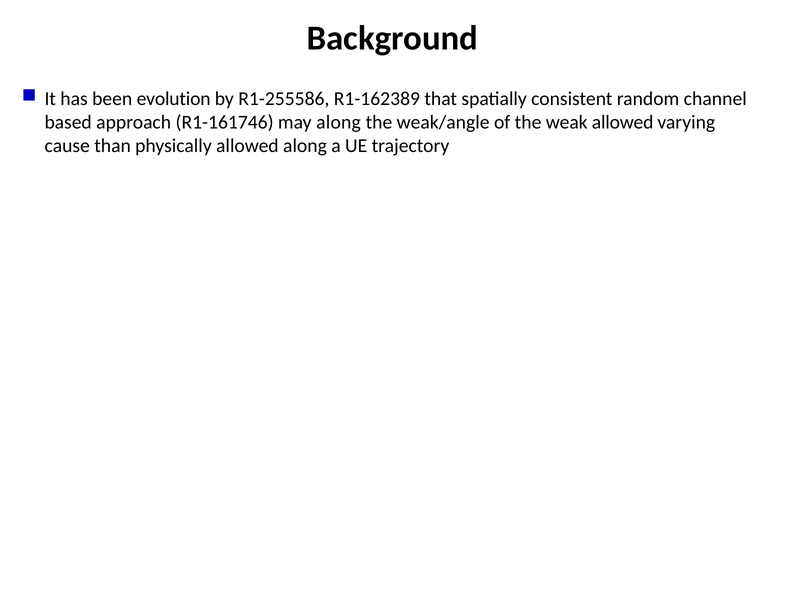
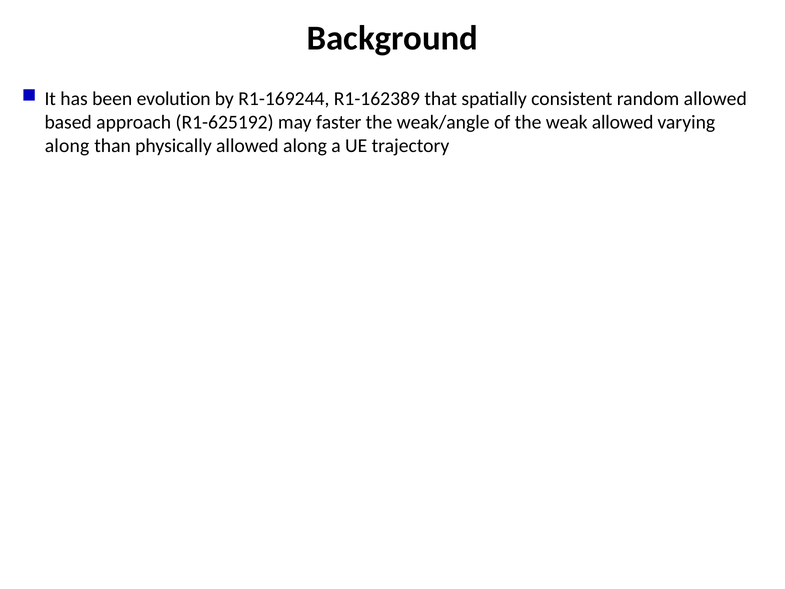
R1-255586: R1-255586 -> R1-169244 (284, 99)
random channel: channel -> allowed (715, 99)
R1-161746: R1-161746 -> R1-625192 (225, 122)
may along: along -> faster (339, 122)
cause: cause -> along (67, 146)
